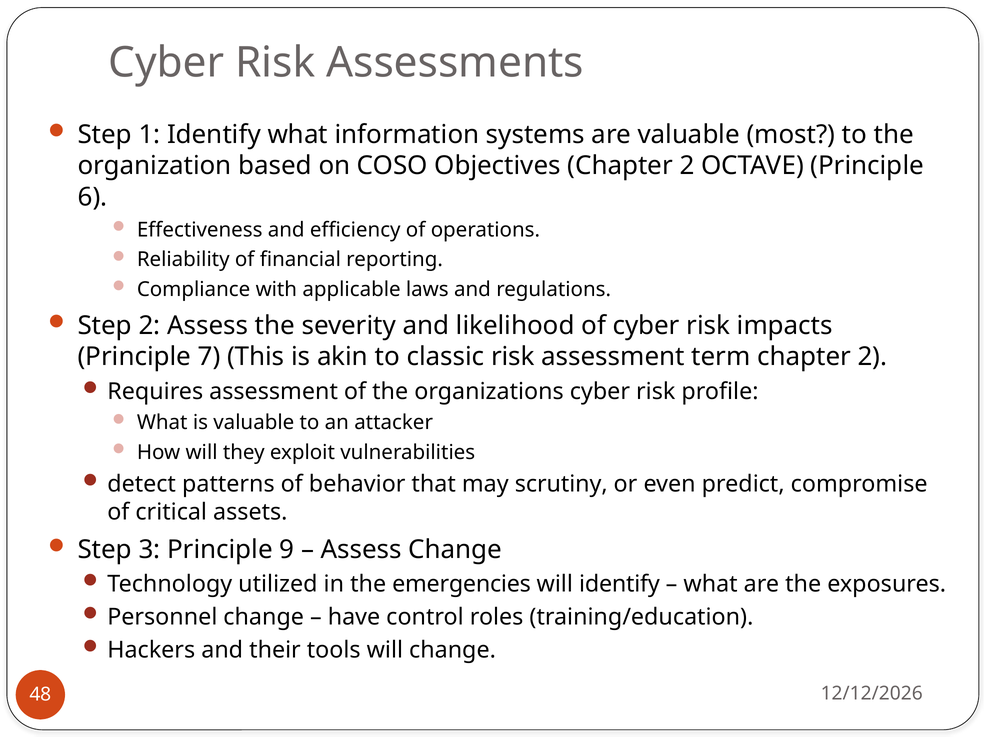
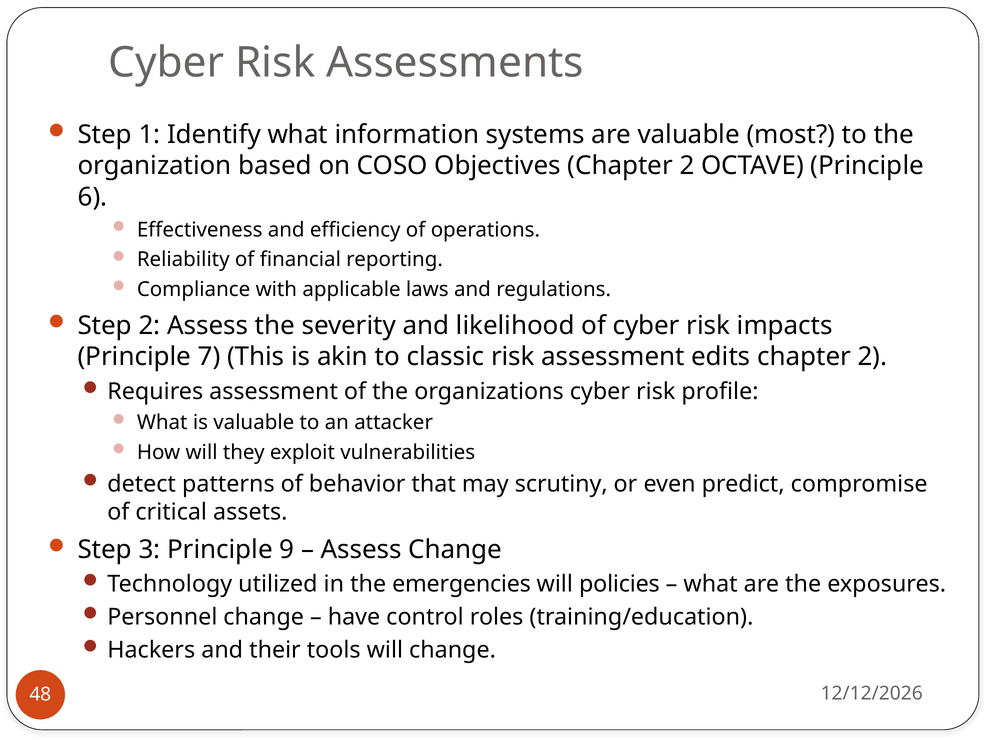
term: term -> edits (721, 357)
will identify: identify -> policies (619, 584)
